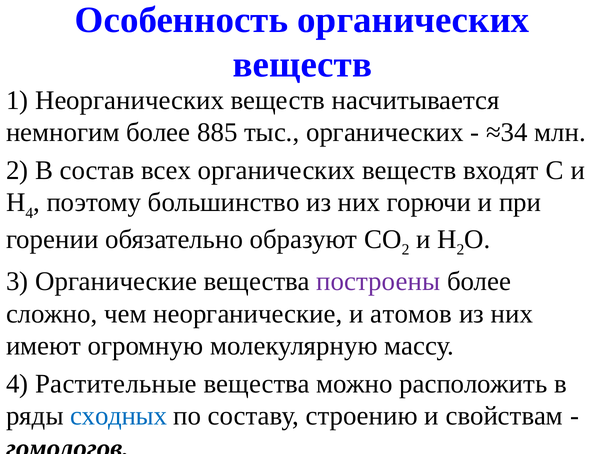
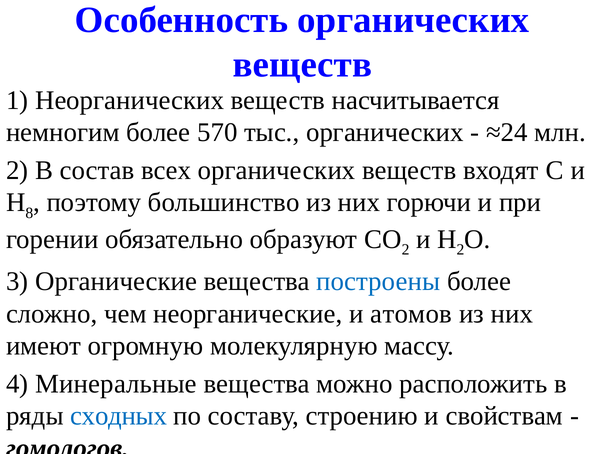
885: 885 -> 570 (217, 133)
≈34: ≈34 -> ≈24 (507, 133)
4: 4 -> 8 (29, 213)
построены colour: purple -> blue (378, 281)
Растительные: Растительные -> Минеральные (116, 383)
